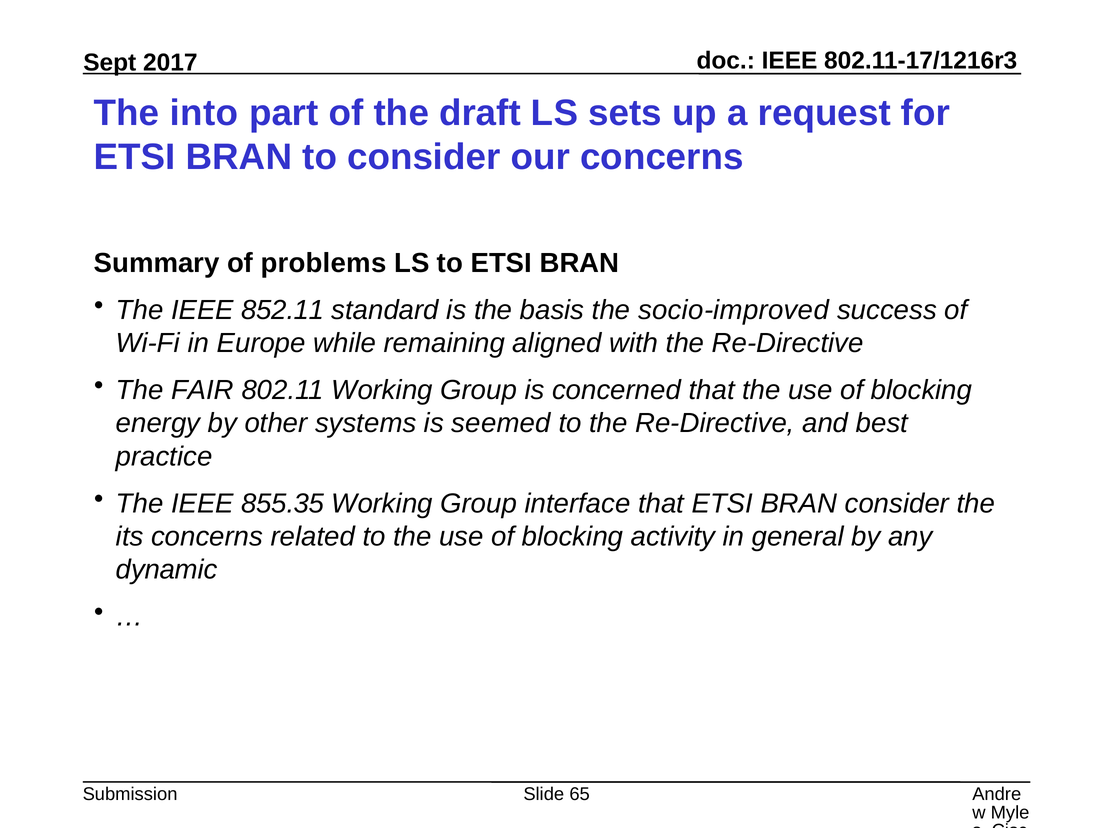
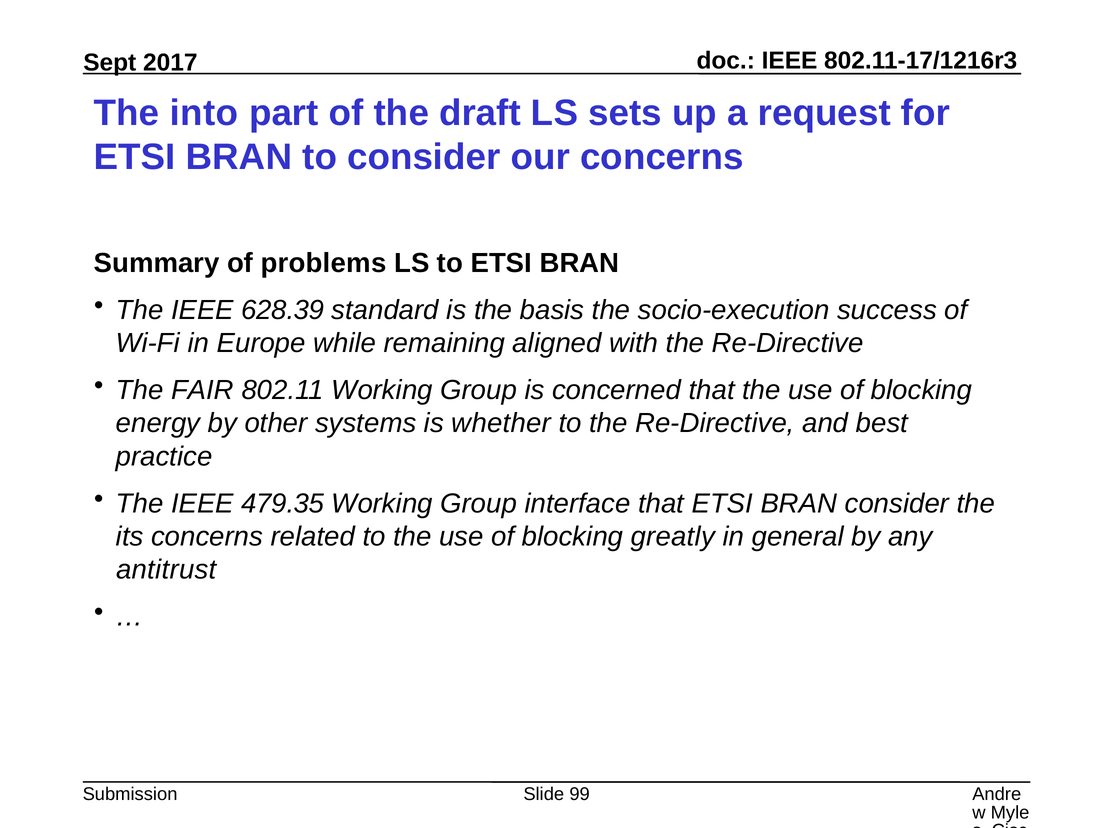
852.11: 852.11 -> 628.39 (283, 310)
socio-improved: socio-improved -> socio-execution (734, 310)
seemed: seemed -> whether (501, 423)
855.35: 855.35 -> 479.35 (283, 503)
activity: activity -> greatly (673, 537)
dynamic: dynamic -> antitrust (166, 570)
65: 65 -> 99 (580, 794)
